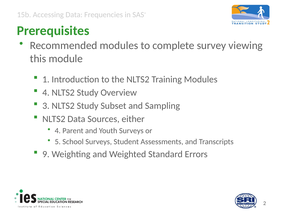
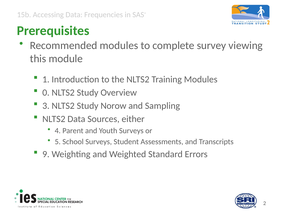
4: 4 -> 0 (46, 93)
Subset: Subset -> Norow (113, 106)
